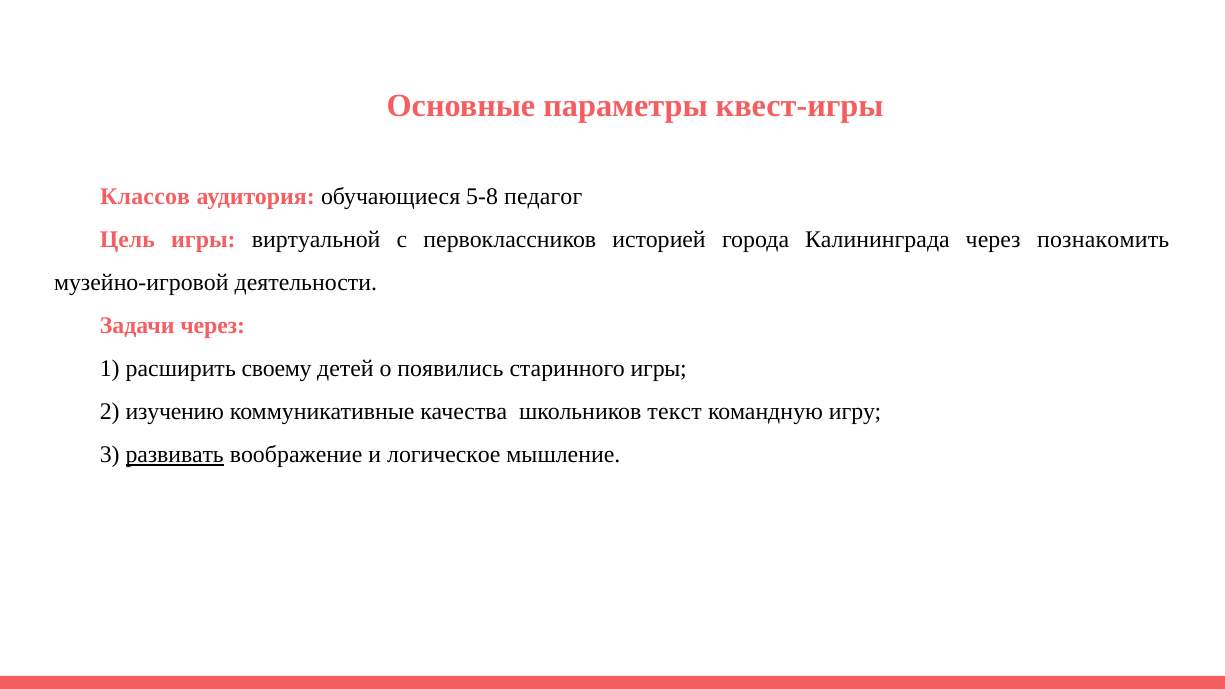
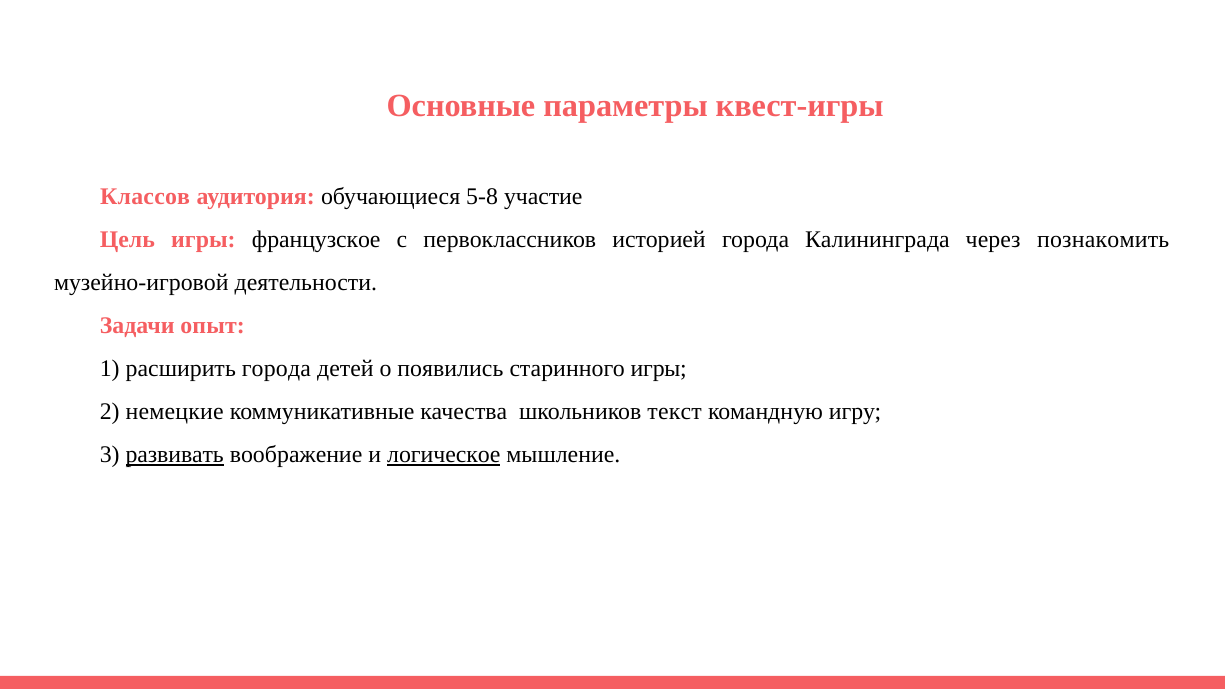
педагог: педагог -> участие (543, 197)
виртуальной: виртуальной -> французское (316, 240)
Задачи через: через -> опыт (213, 326)
расширить своему: своему -> города (276, 369)
изучению: изучению -> немецкие (175, 412)
логическое underline: none -> present (444, 455)
